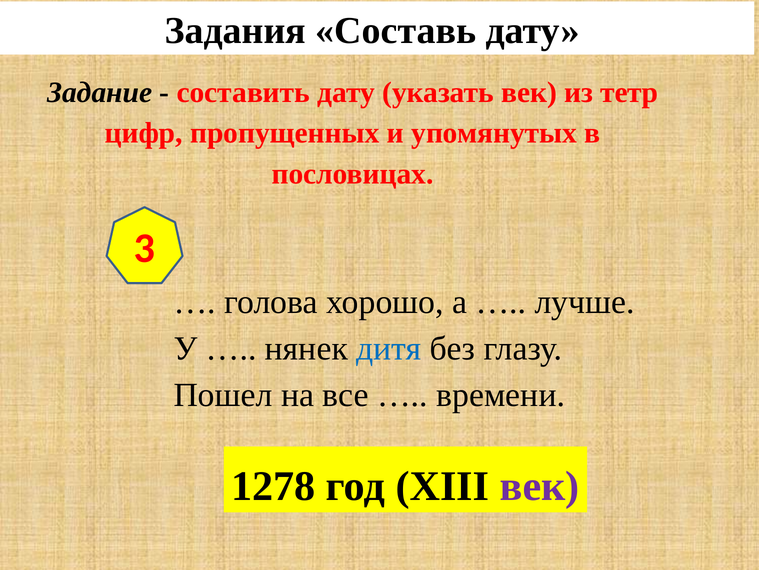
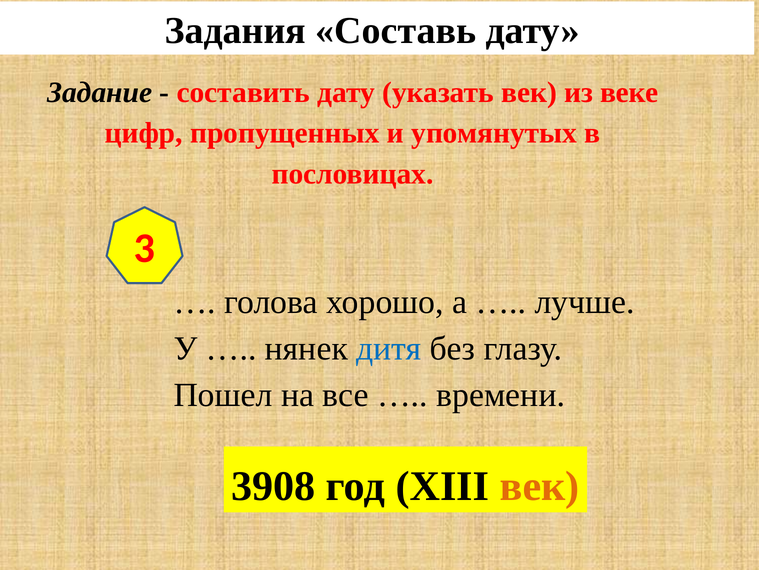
тетр: тетр -> веке (629, 92)
1278: 1278 -> 3908 (273, 486)
век colour: purple -> orange (540, 486)
